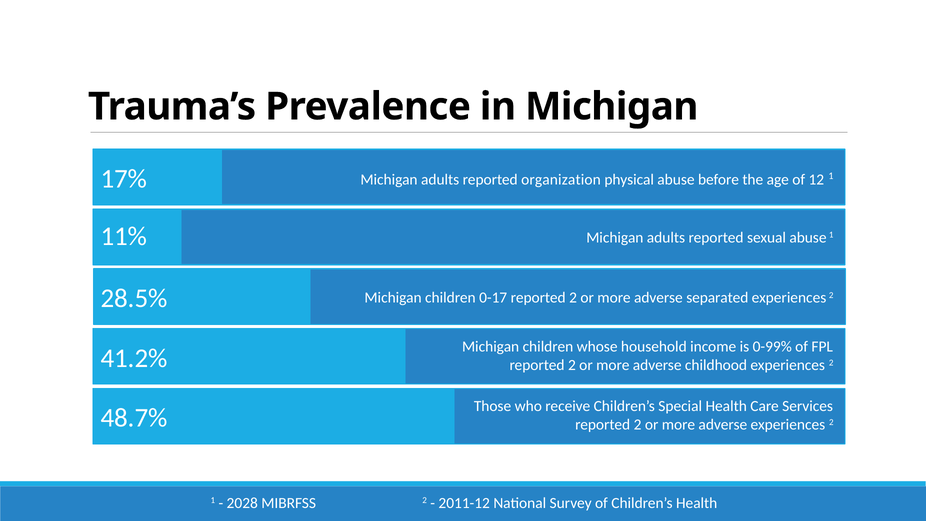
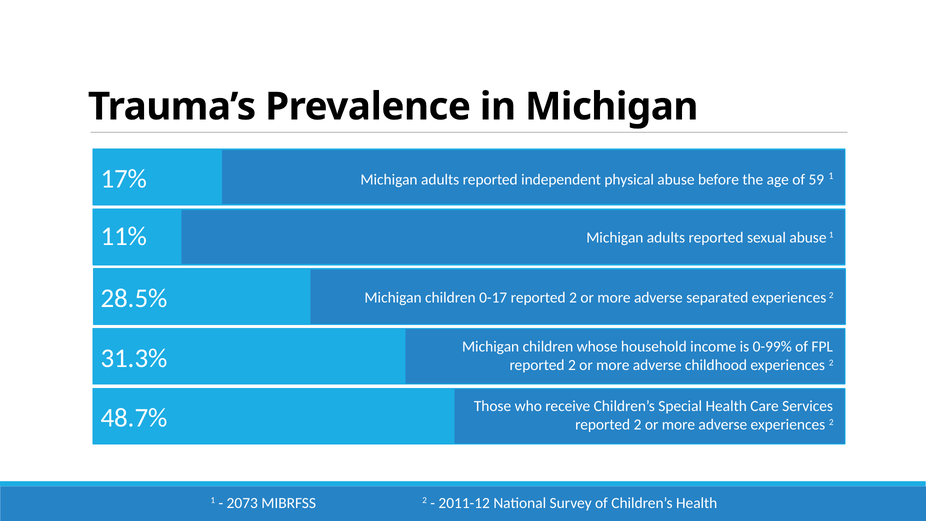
organization: organization -> independent (561, 180)
12: 12 -> 59 (816, 180)
41.2%: 41.2% -> 31.3% (134, 358)
2028: 2028 -> 2073 (242, 503)
